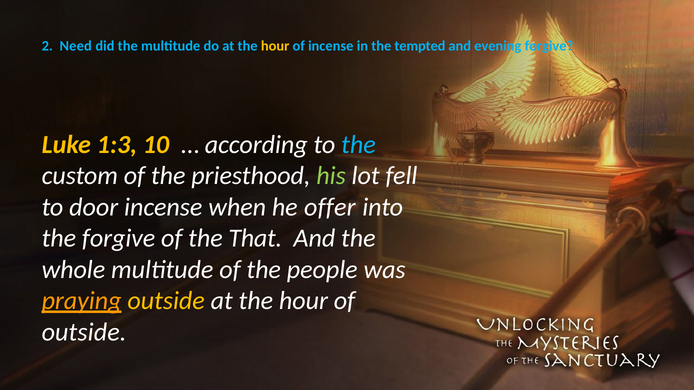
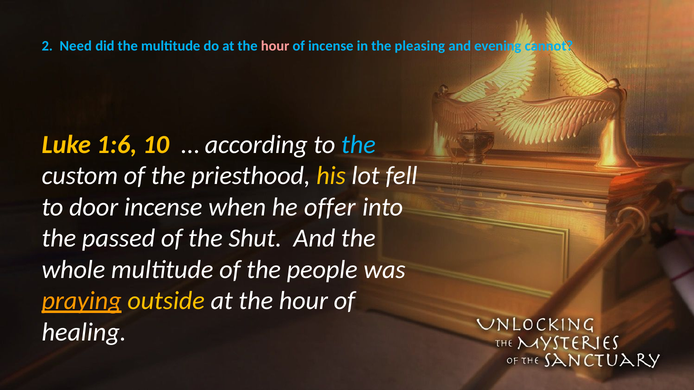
hour colour: yellow -> pink (275, 46)
tempted: tempted -> pleasing (420, 46)
evening forgive: forgive -> cannot (549, 46)
1:3: 1:3 -> 1:6 (117, 145)
his colour: light green -> yellow (331, 176)
the forgive: forgive -> passed (119, 238)
That: That -> Shut (255, 238)
outside: outside -> healing (84, 332)
